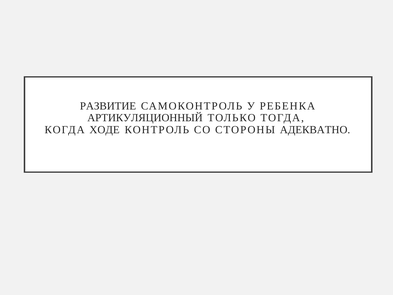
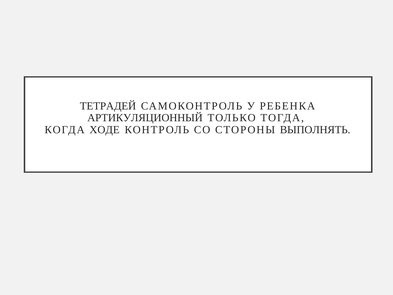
РАЗВИТИЕ: РАЗВИТИЕ -> ТЕТРАДЕЙ (108, 106)
АДЕКВАТНО: АДЕКВАТНО -> ВЫПОЛНЯТЬ (315, 130)
